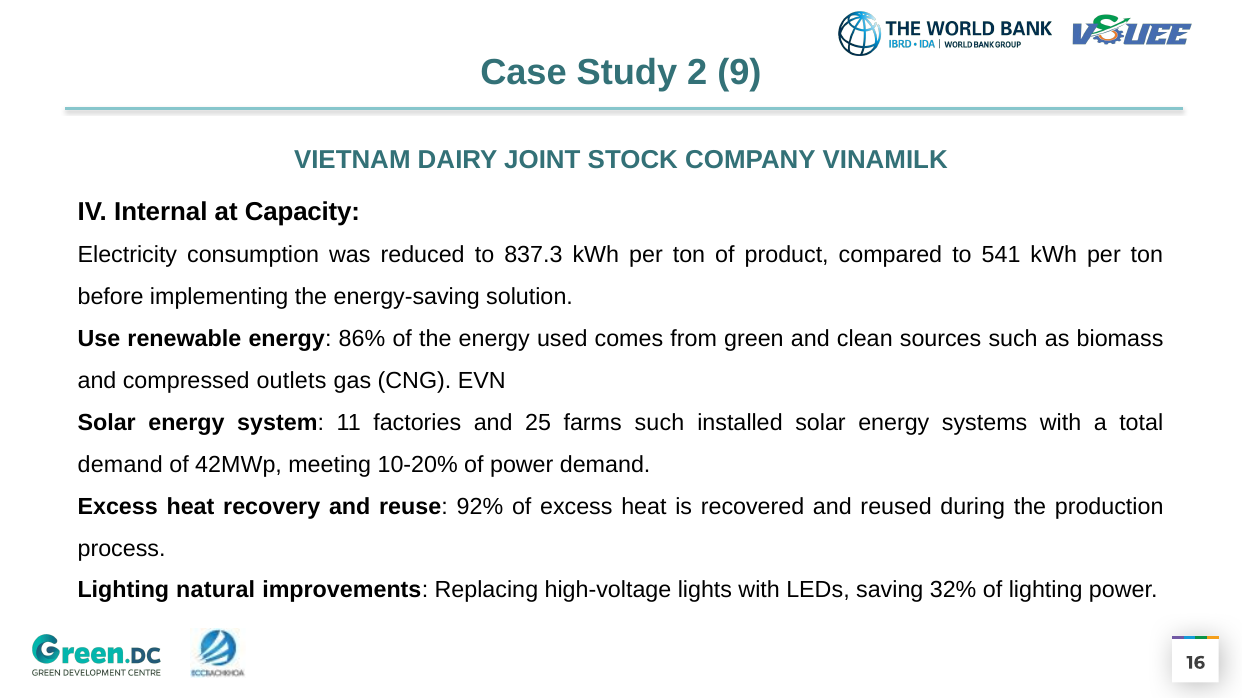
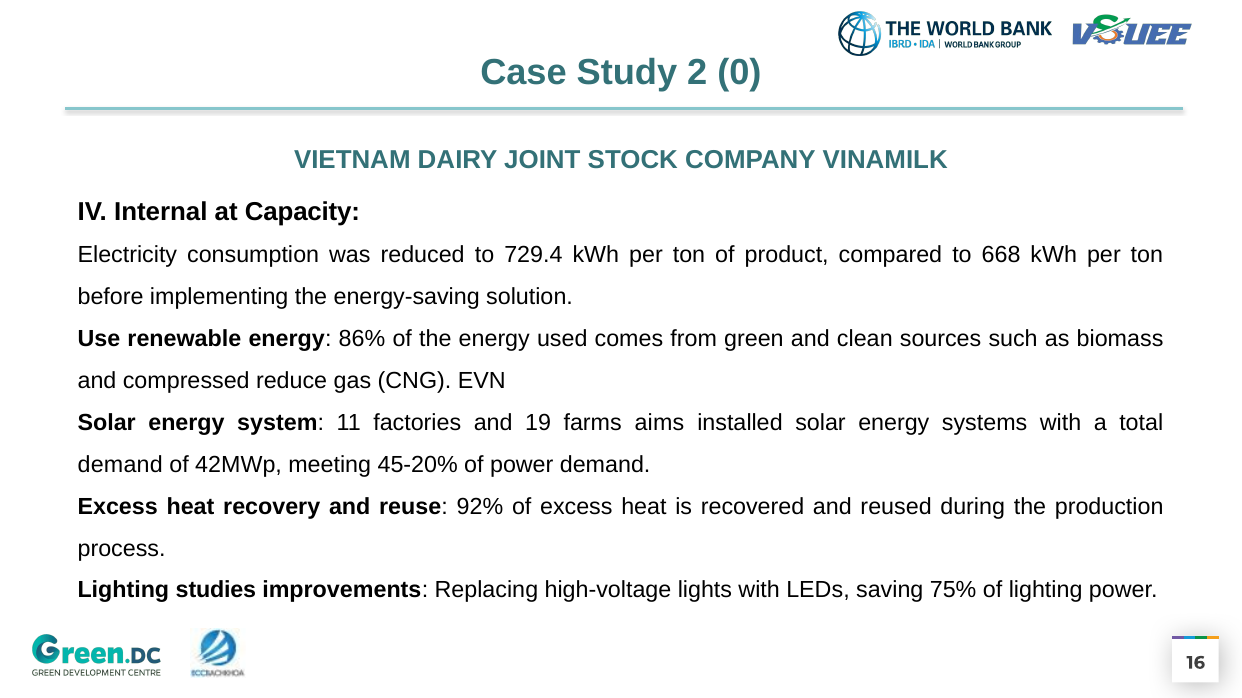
9: 9 -> 0 (739, 73)
837.3: 837.3 -> 729.4 (533, 255)
541: 541 -> 668 (1001, 255)
outlets: outlets -> reduce (292, 381)
25: 25 -> 19 (538, 423)
farms such: such -> aims (659, 423)
10-20%: 10-20% -> 45-20% (418, 465)
natural: natural -> studies (216, 591)
32%: 32% -> 75% (953, 591)
